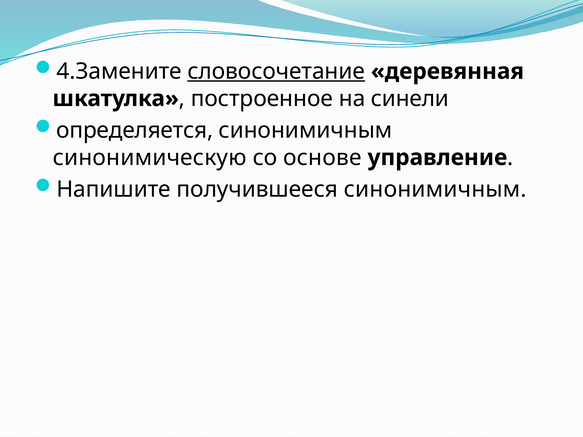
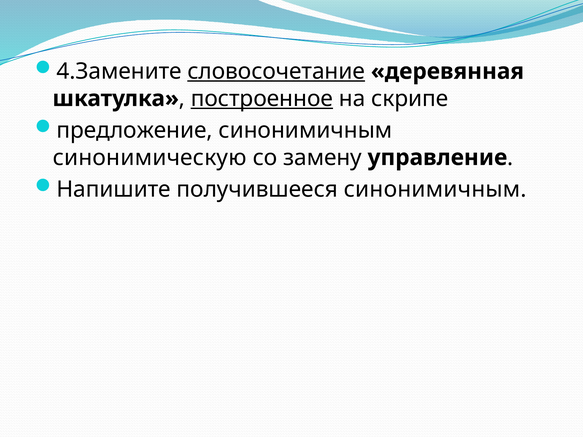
построенное underline: none -> present (262, 99)
синели: синели -> скрипе (410, 99)
определяется: определяется -> предложение (135, 130)
основе: основе -> замену (322, 158)
